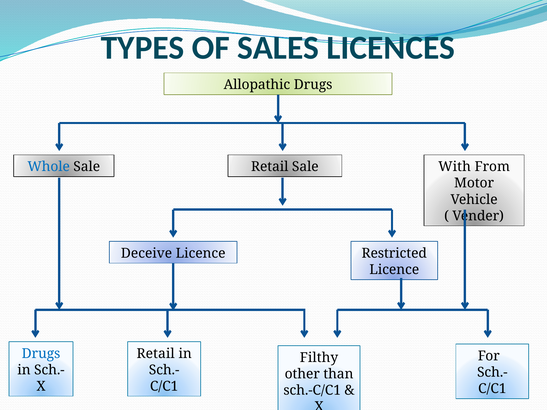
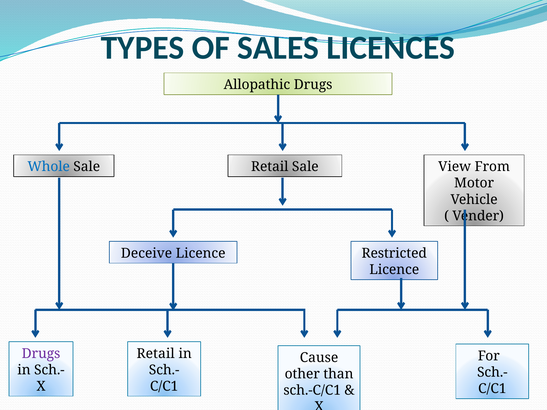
With: With -> View (455, 167)
Drugs colour: blue -> purple (41, 354)
Filthy: Filthy -> Cause (319, 358)
